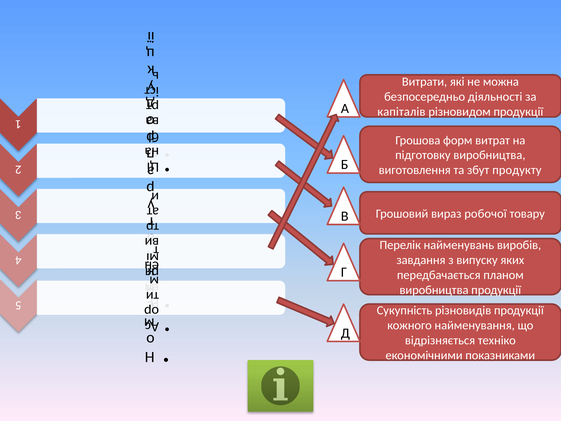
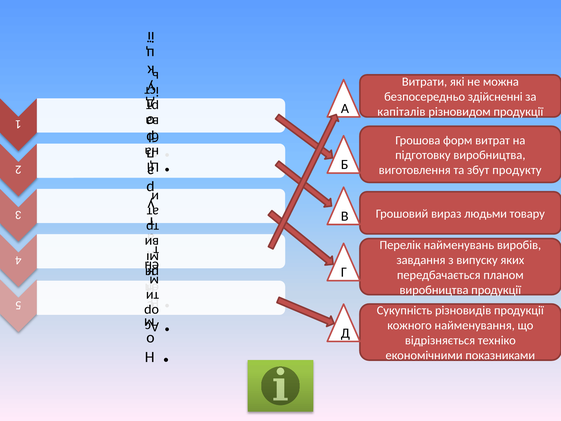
діяльності: діяльності -> здійсненні (495, 97)
робочої: робочої -> людьми (486, 214)
